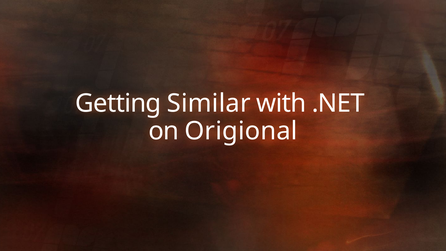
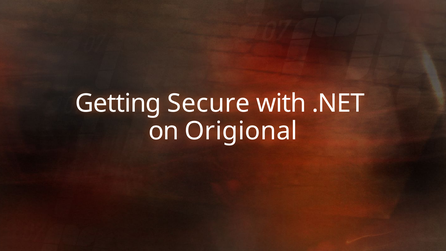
Similar: Similar -> Secure (209, 103)
